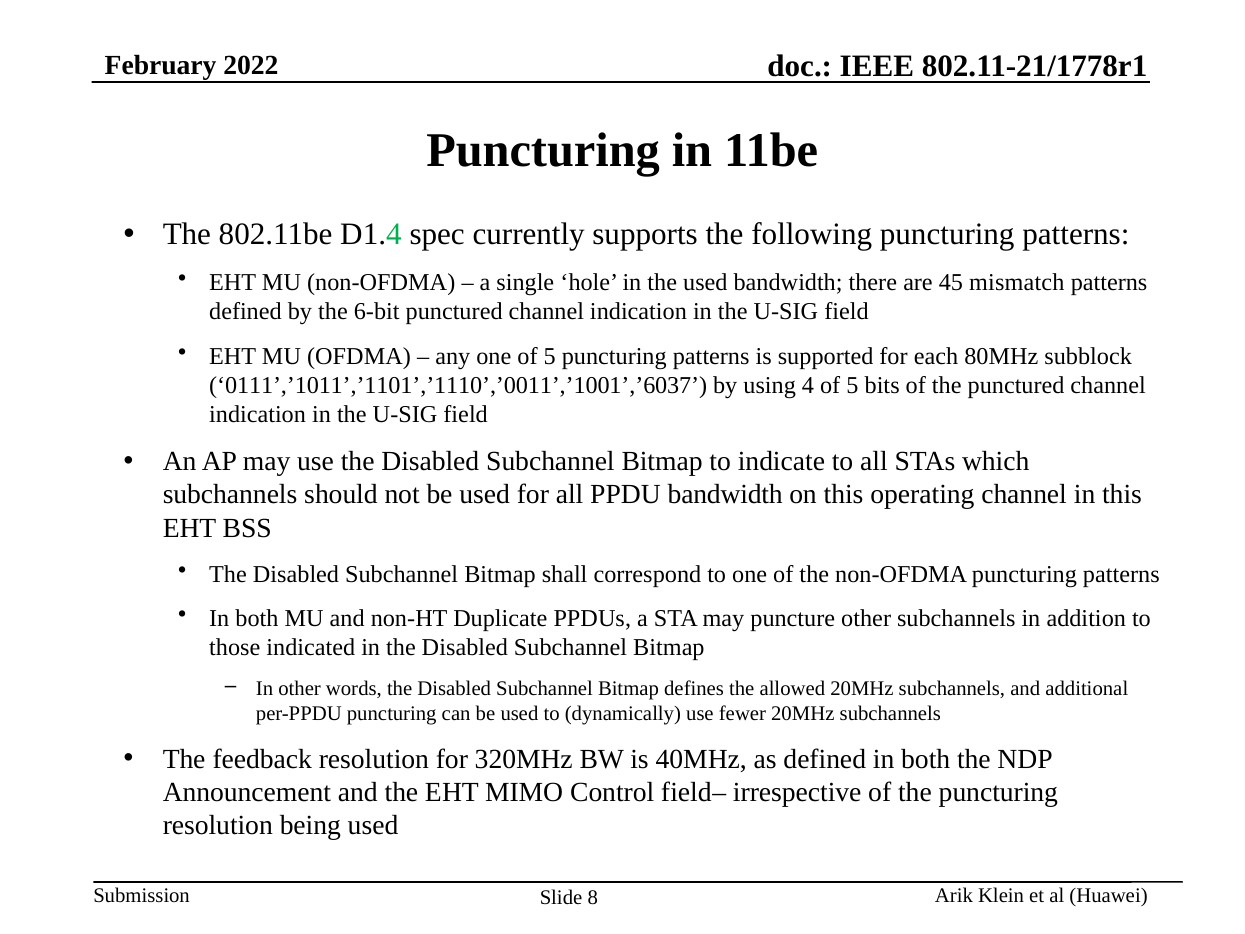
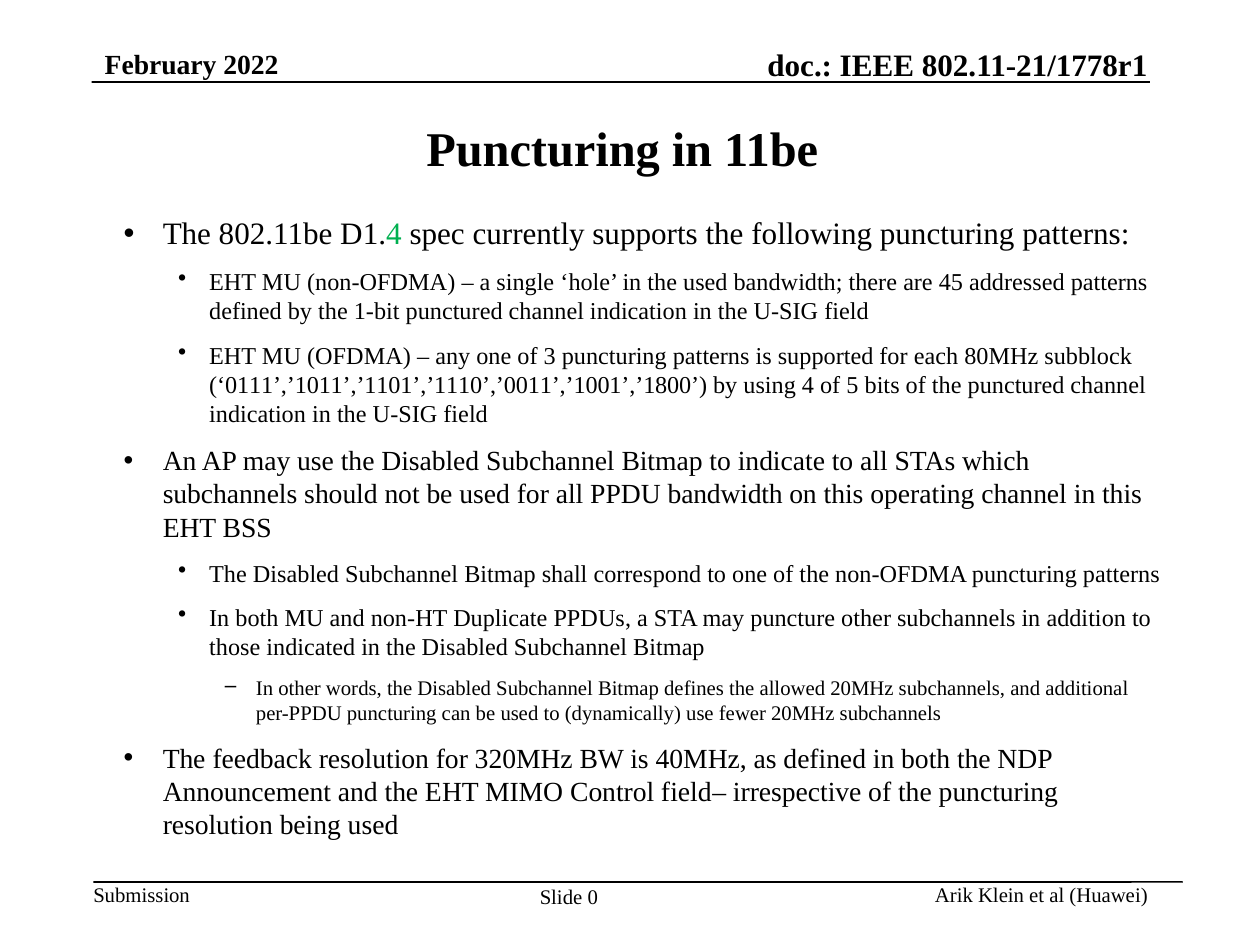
mismatch: mismatch -> addressed (1017, 283)
6-bit: 6-bit -> 1-bit (377, 312)
one of 5: 5 -> 3 (550, 356)
0111’,’1011’,’1101’,’1110’,’0011’,’1001’,’6037: 0111’,’1011’,’1101’,’1110’,’0011’,’1001’,’6037 -> 0111’,’1011’,’1101’,’1110’,’0011’,’1001’,’1800 (458, 385)
8: 8 -> 0 (593, 897)
